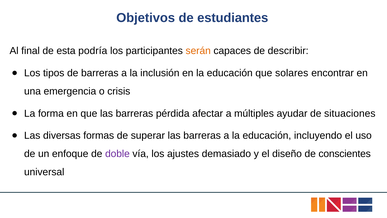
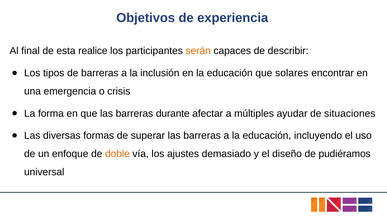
estudiantes: estudiantes -> experiencia (233, 18)
podría: podría -> realice (93, 51)
pérdida: pérdida -> durante (173, 113)
doble colour: purple -> orange (117, 154)
conscientes: conscientes -> pudiéramos (345, 154)
